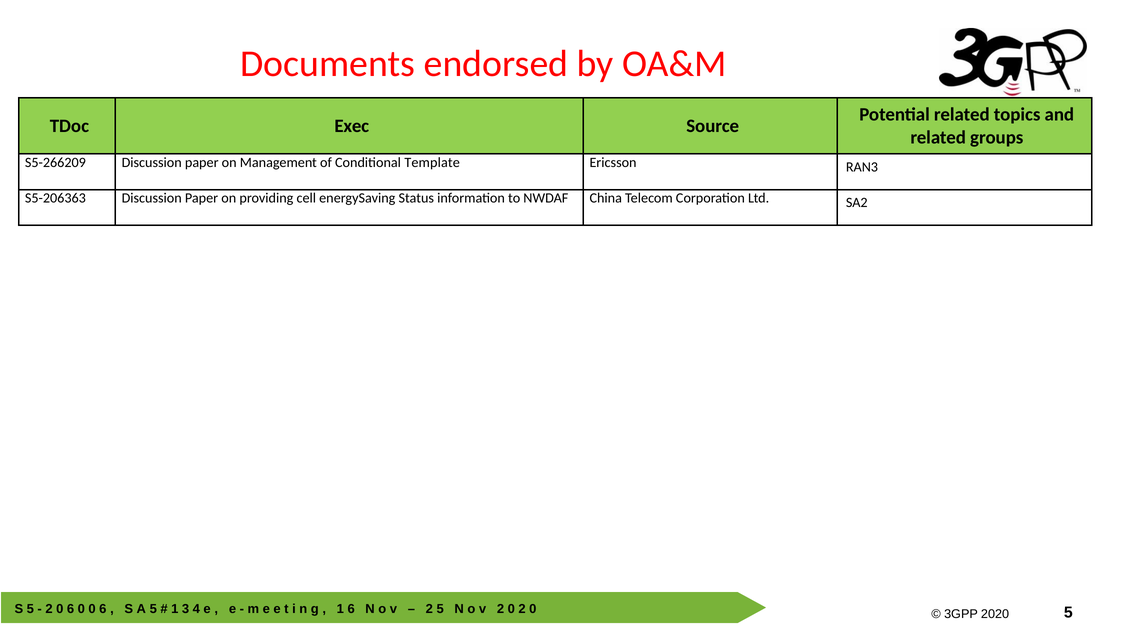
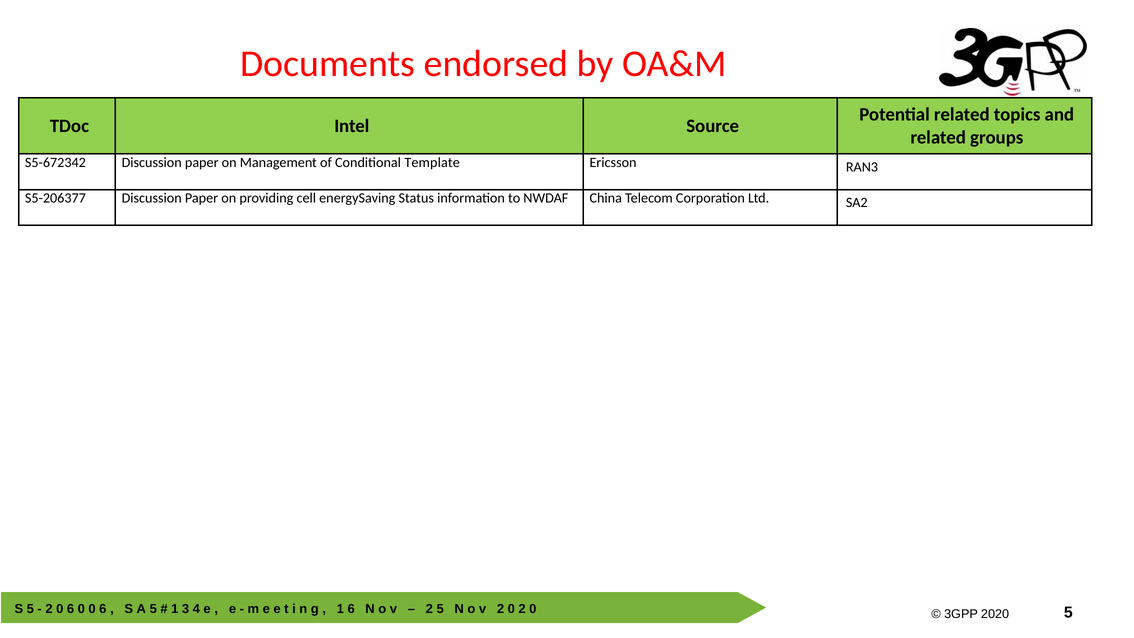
Exec: Exec -> Intel (352, 126)
S5-266209: S5-266209 -> S5-672342 (55, 163)
S5-206363: S5-206363 -> S5-206377 (55, 198)
